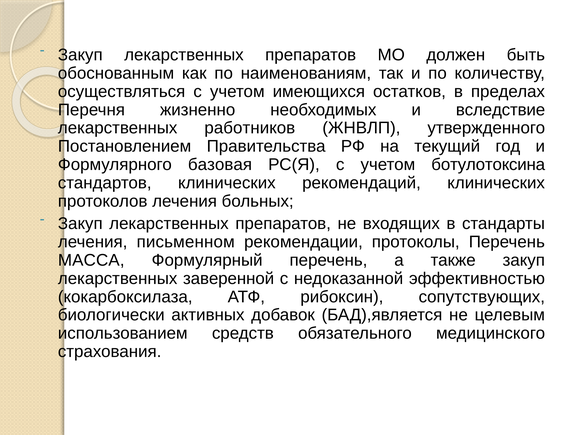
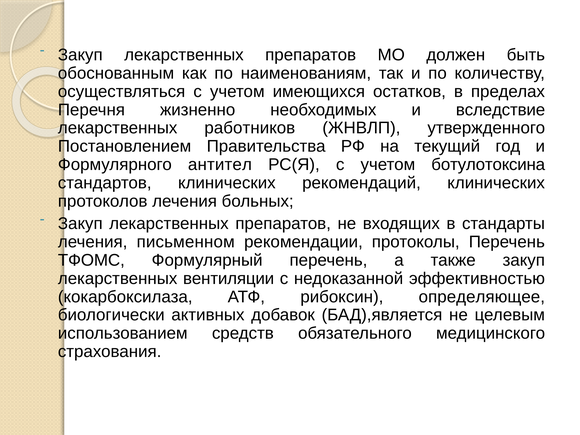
базовая: базовая -> антител (220, 165)
МАССА: МАССА -> ТФОМС (91, 260)
заверенной: заверенной -> вентиляции (229, 279)
сопутствующих: сопутствующих -> определяющее (482, 297)
